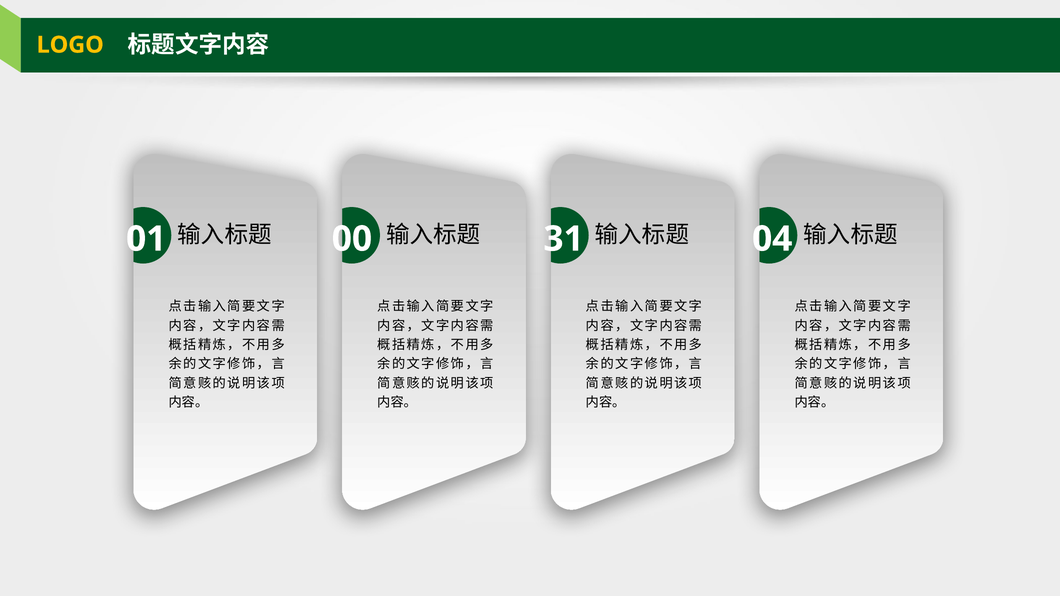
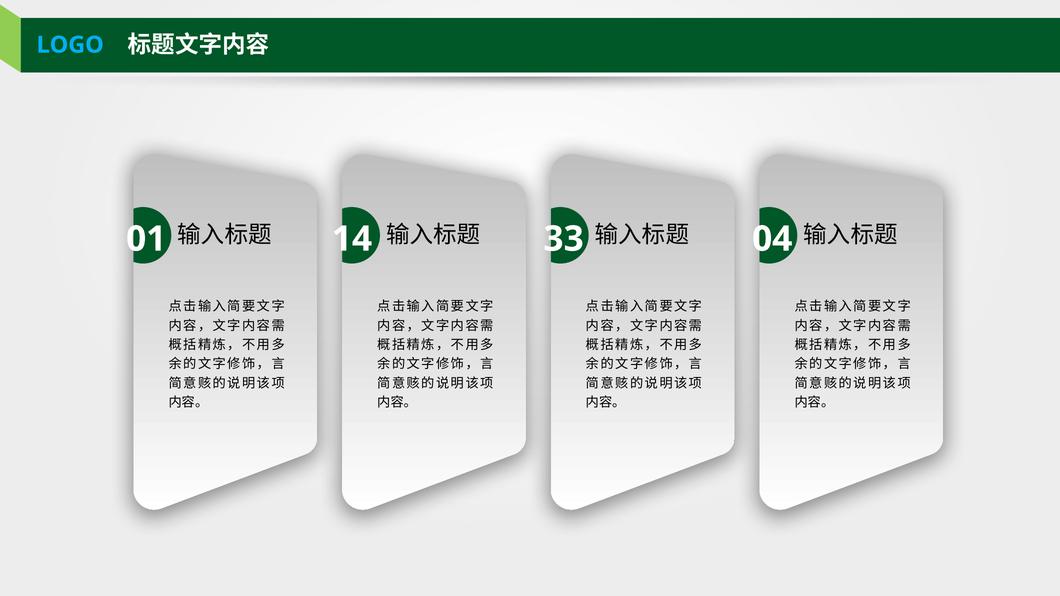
LOGO colour: yellow -> light blue (70, 45)
00: 00 -> 14 (352, 239)
31: 31 -> 33 (564, 239)
